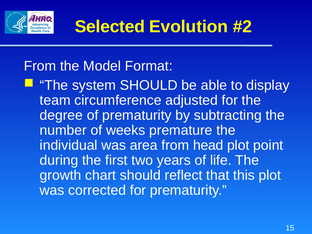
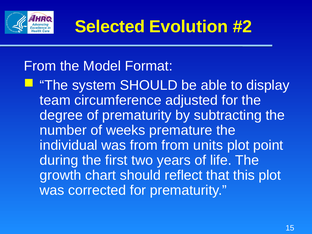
was area: area -> from (144, 145)
head: head -> units (208, 145)
